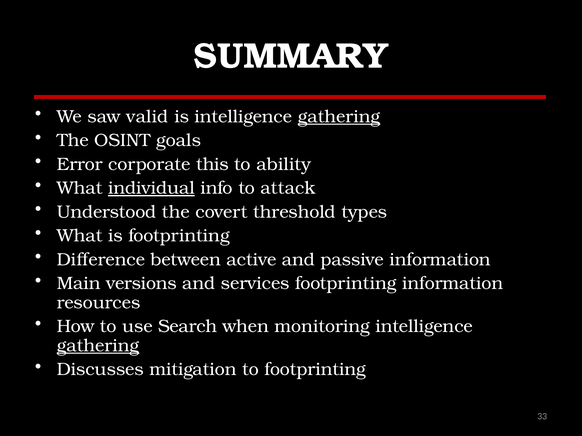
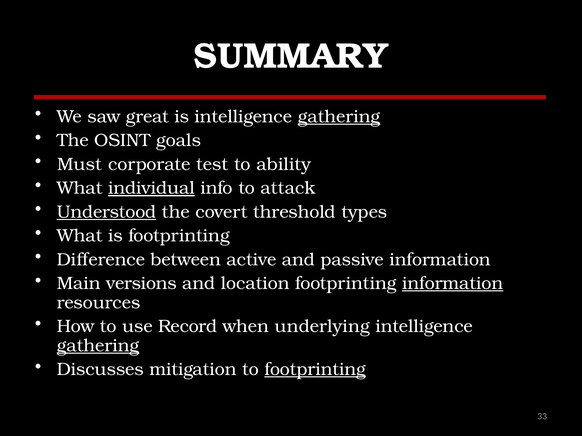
valid: valid -> great (147, 117)
Error: Error -> Must (80, 164)
this: this -> test (212, 164)
Understood underline: none -> present (107, 212)
services: services -> location (255, 284)
information underline: none -> present (453, 284)
Search: Search -> Record (188, 327)
monitoring: monitoring -> underlying (322, 327)
footprinting underline: none -> present (315, 370)
